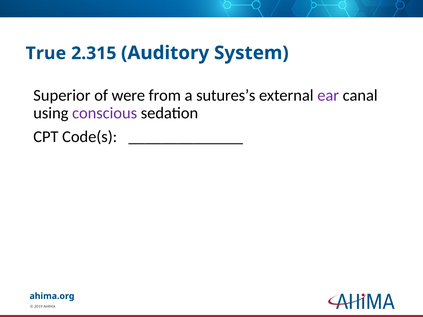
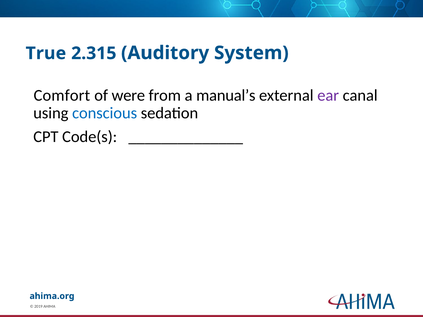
Superior: Superior -> Comfort (62, 95)
sutures’s: sutures’s -> manual’s (226, 95)
conscious colour: purple -> blue (105, 113)
